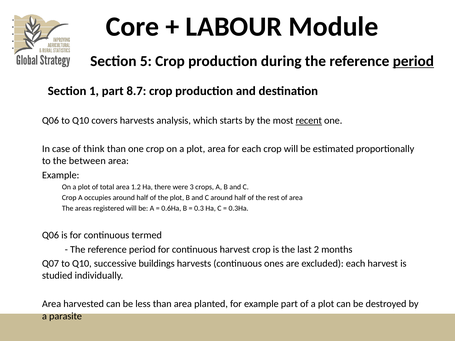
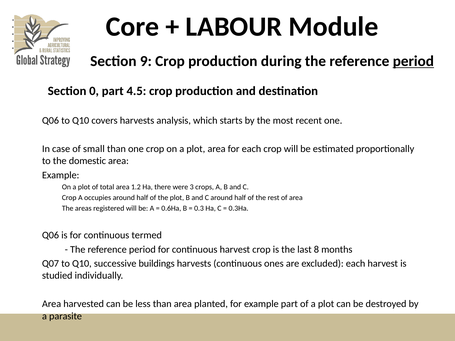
5: 5 -> 9 (146, 61)
1: 1 -> 0 (94, 91)
8.7: 8.7 -> 4.5 (136, 91)
recent underline: present -> none (309, 121)
think: think -> small (94, 149)
between: between -> domestic (87, 161)
2: 2 -> 8 (316, 250)
